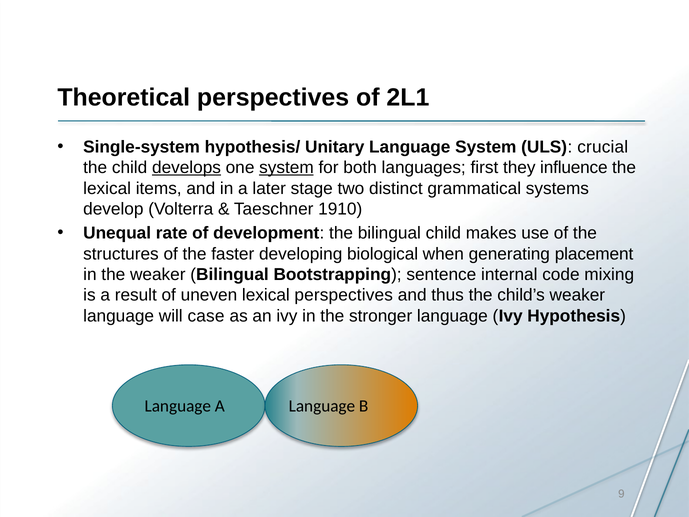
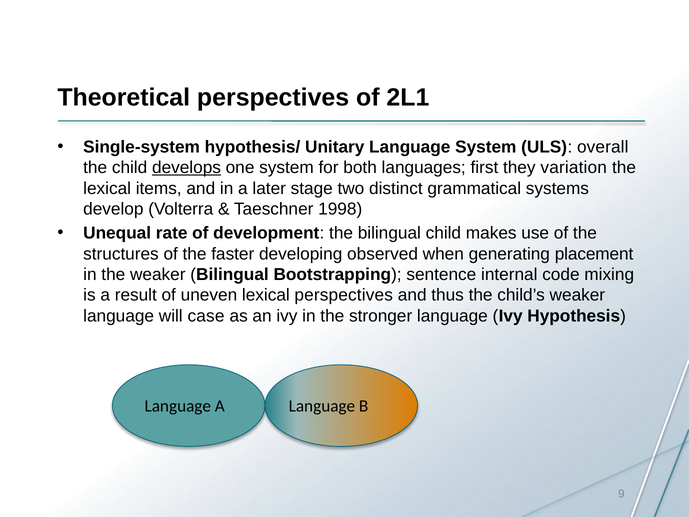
crucial: crucial -> overall (603, 147)
system underline: present -> none (286, 168)
influence: influence -> variation (574, 168)
1910: 1910 -> 1998 (340, 209)
biological: biological -> observed (383, 254)
